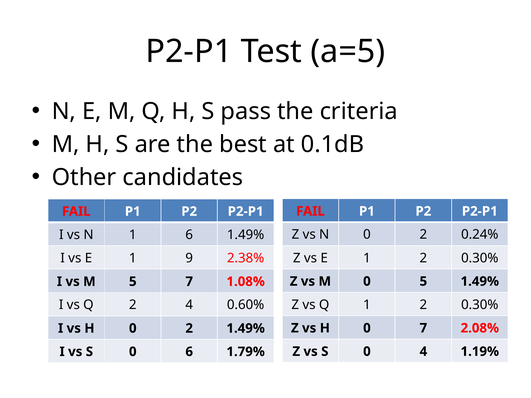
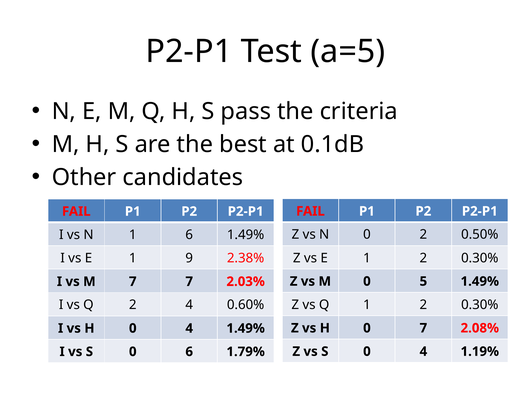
0.24%: 0.24% -> 0.50% (480, 235)
M 5: 5 -> 7 (133, 282)
1.08%: 1.08% -> 2.03% (246, 282)
H 0 2: 2 -> 4 (189, 329)
